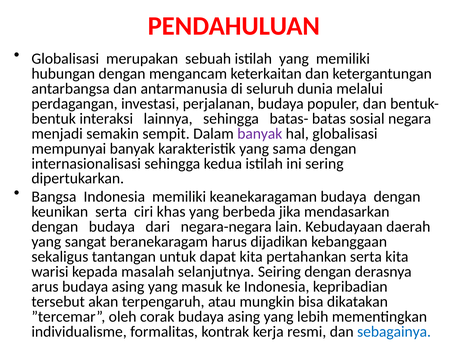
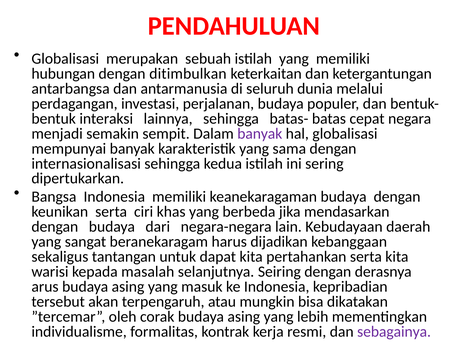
mengancam: mengancam -> ditimbulkan (188, 74)
sosial: sosial -> cepat (367, 119)
sebagainya colour: blue -> purple (394, 332)
